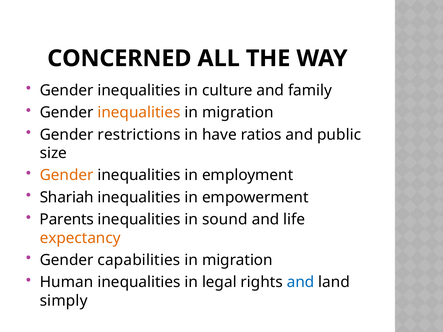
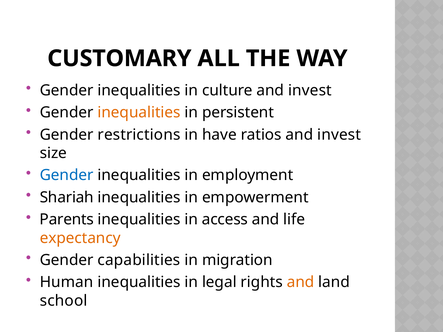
CONCERNED: CONCERNED -> CUSTOMARY (119, 58)
culture and family: family -> invest (310, 90)
migration: migration -> persistent (238, 113)
ratios and public: public -> invest (339, 135)
Gender colour: orange -> blue (67, 175)
sound: sound -> access (225, 220)
and colour: blue -> orange (301, 282)
simply: simply -> school (64, 301)
